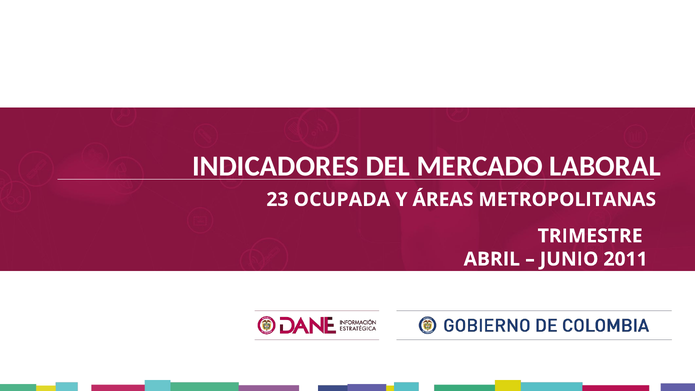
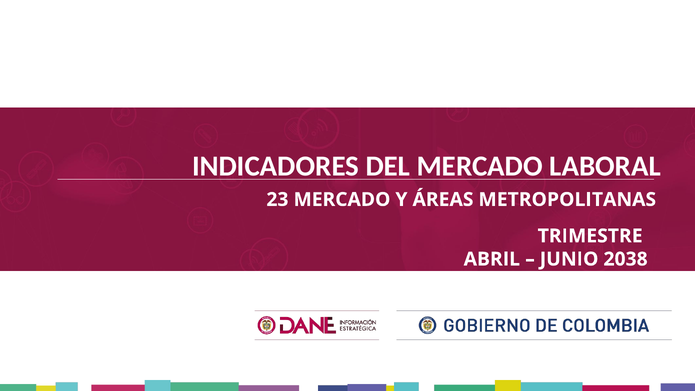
23 OCUPADA: OCUPADA -> MERCADO (342, 200)
2011: 2011 -> 2038 (626, 259)
